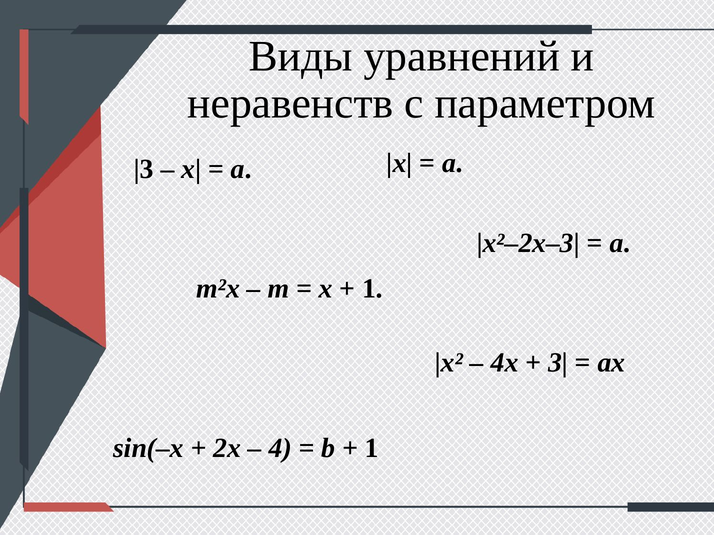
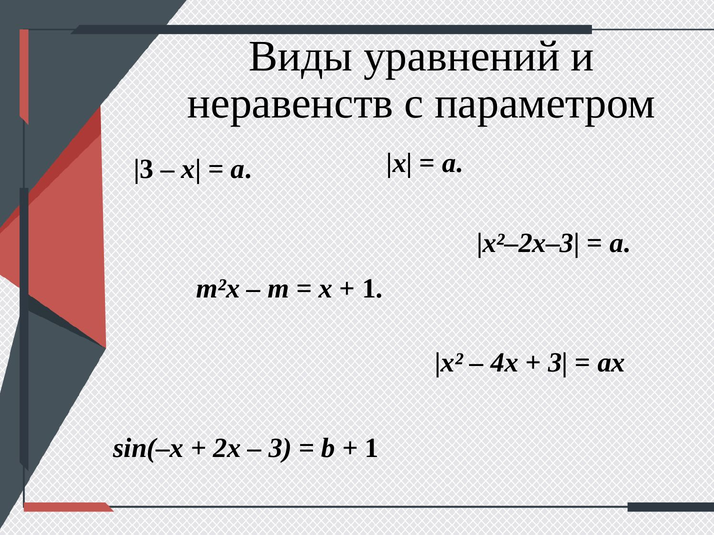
4: 4 -> 3 (280, 448)
